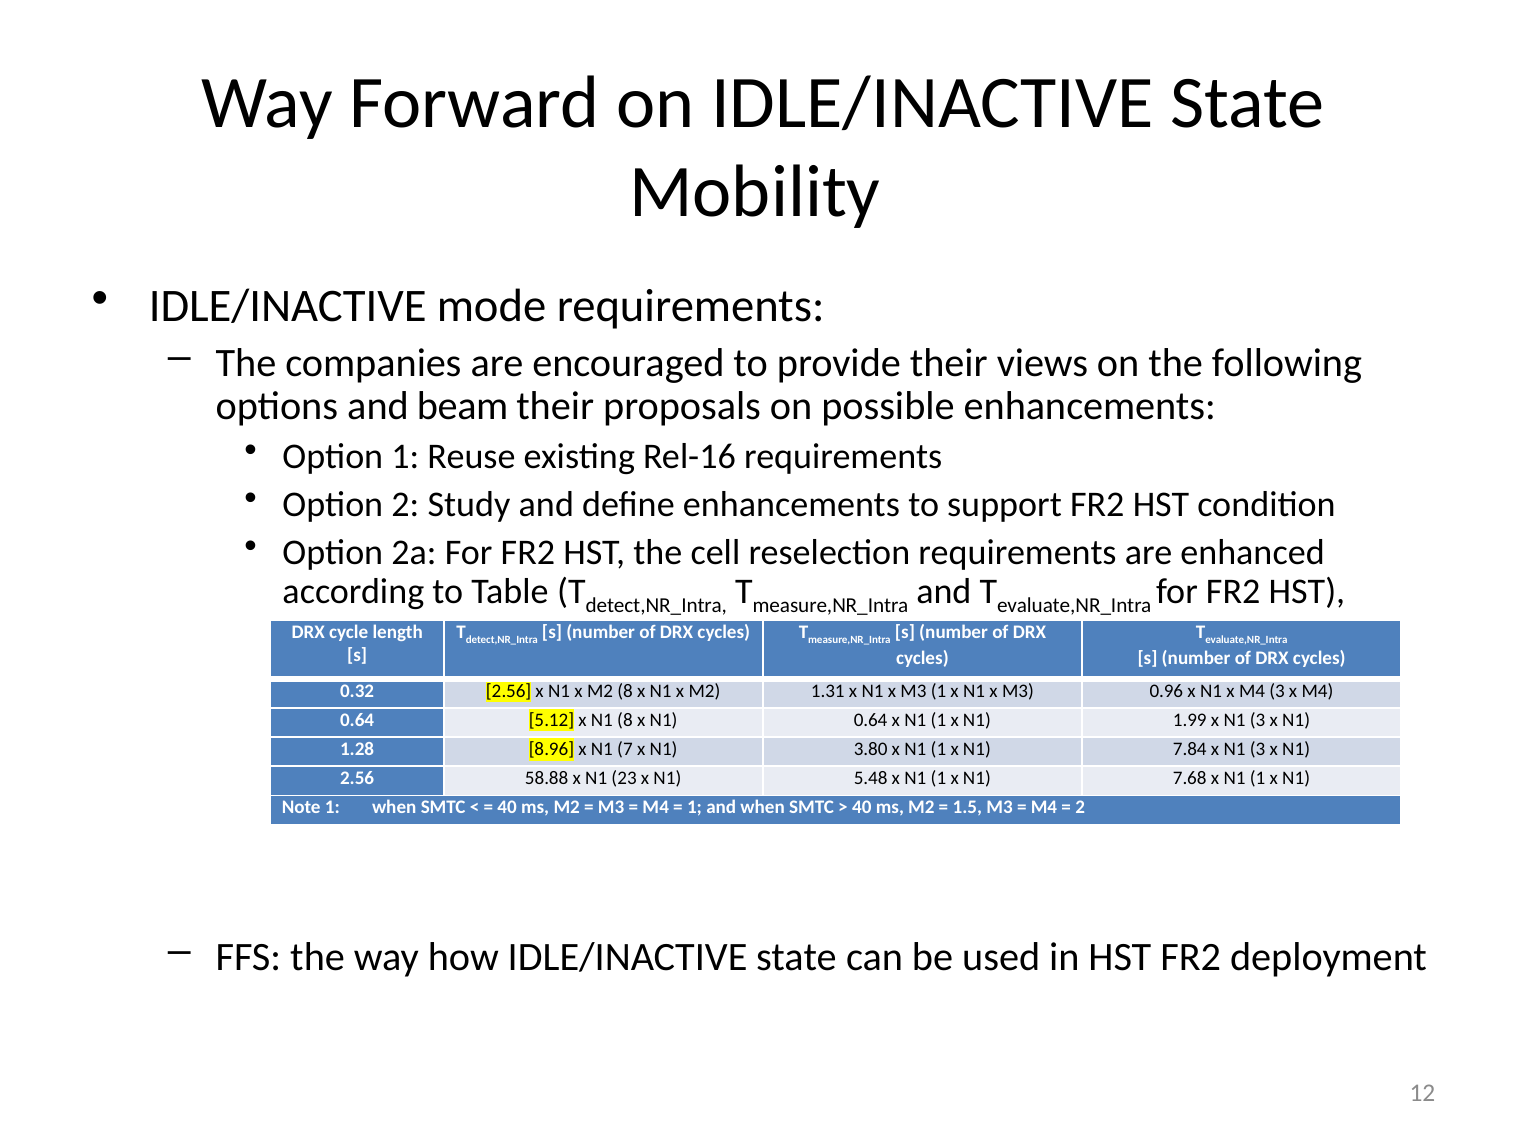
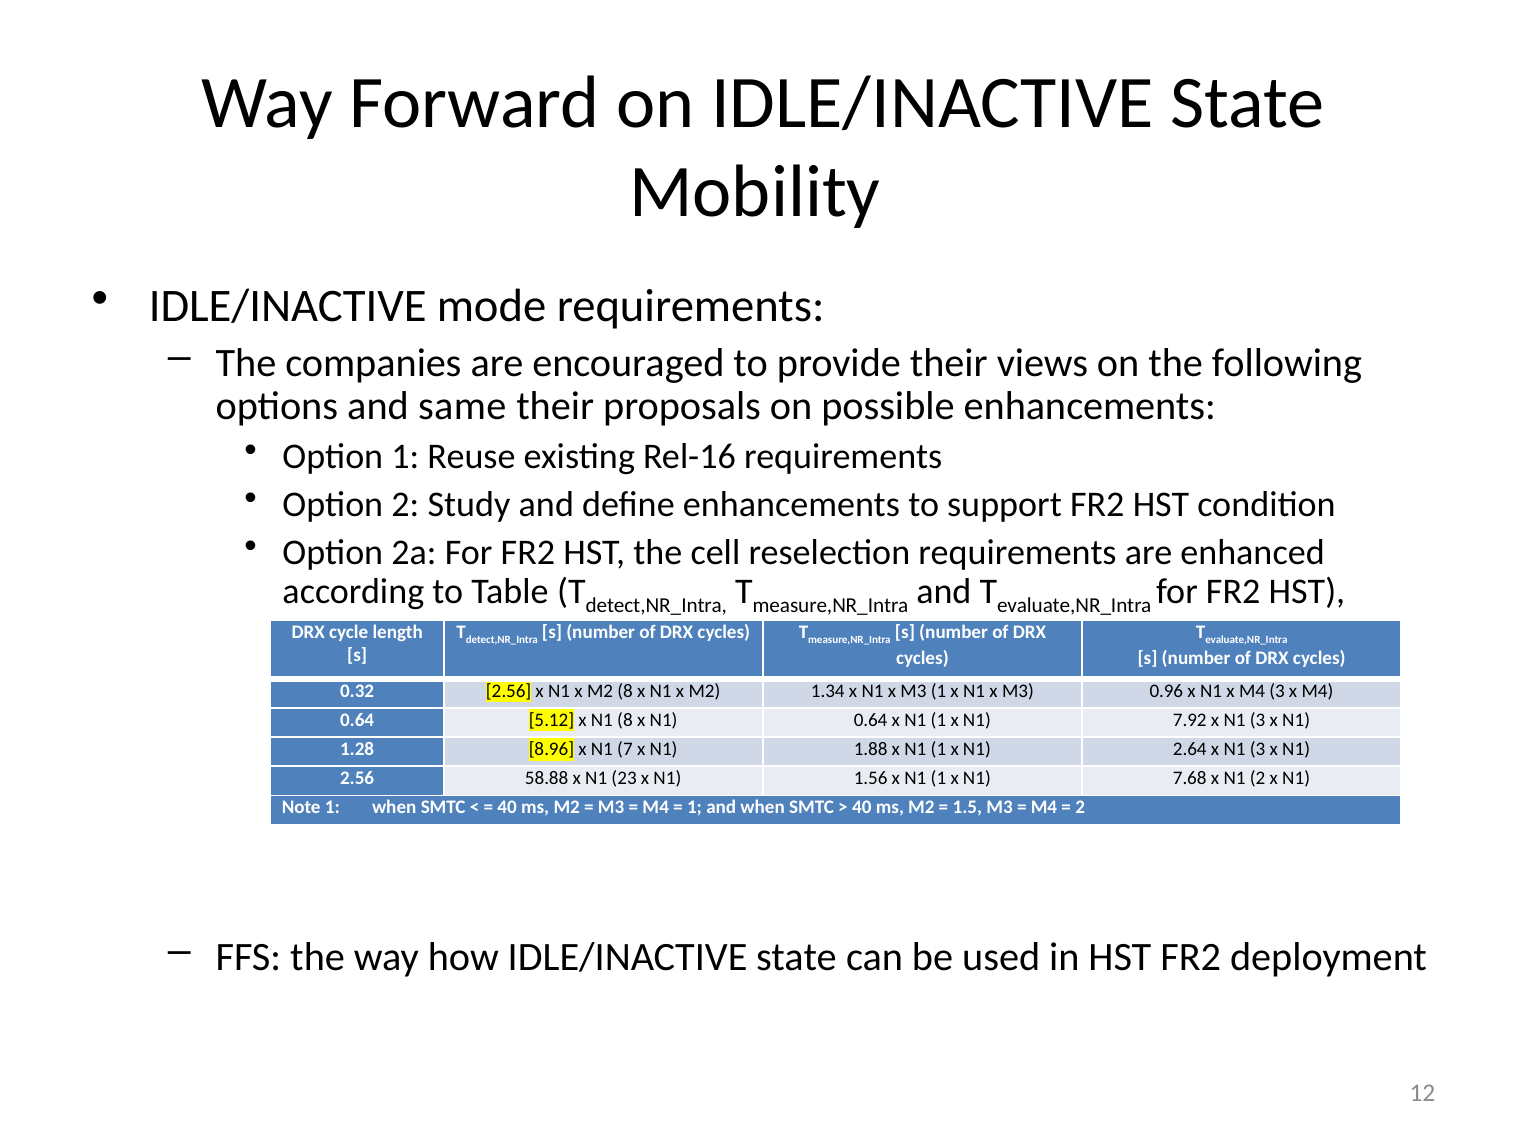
beam: beam -> same (462, 406)
1.31: 1.31 -> 1.34 (828, 691)
1.99: 1.99 -> 7.92 (1190, 720)
3.80: 3.80 -> 1.88 (871, 749)
7.84: 7.84 -> 2.64 (1190, 749)
5.48: 5.48 -> 1.56 (871, 778)
7.68 x N1 1: 1 -> 2 (1258, 778)
